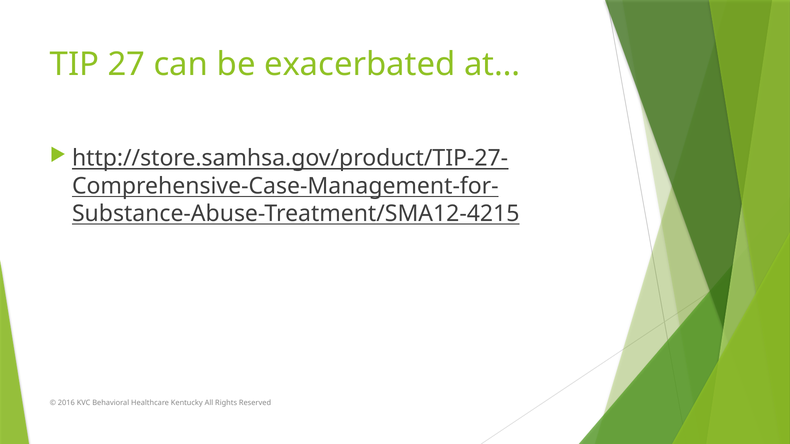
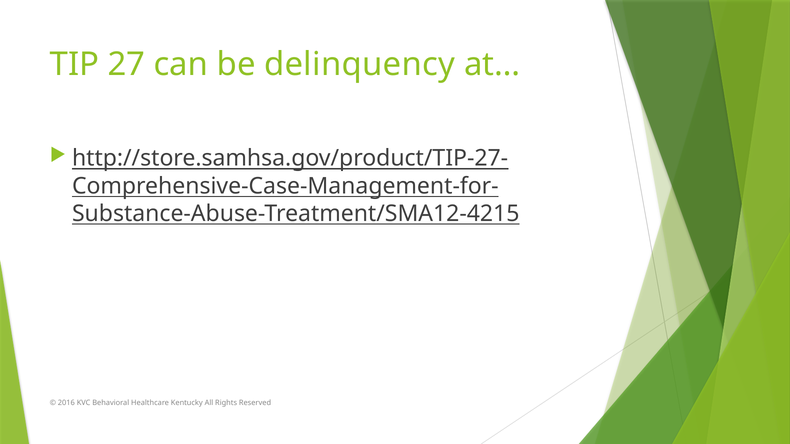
exacerbated: exacerbated -> delinquency (360, 64)
